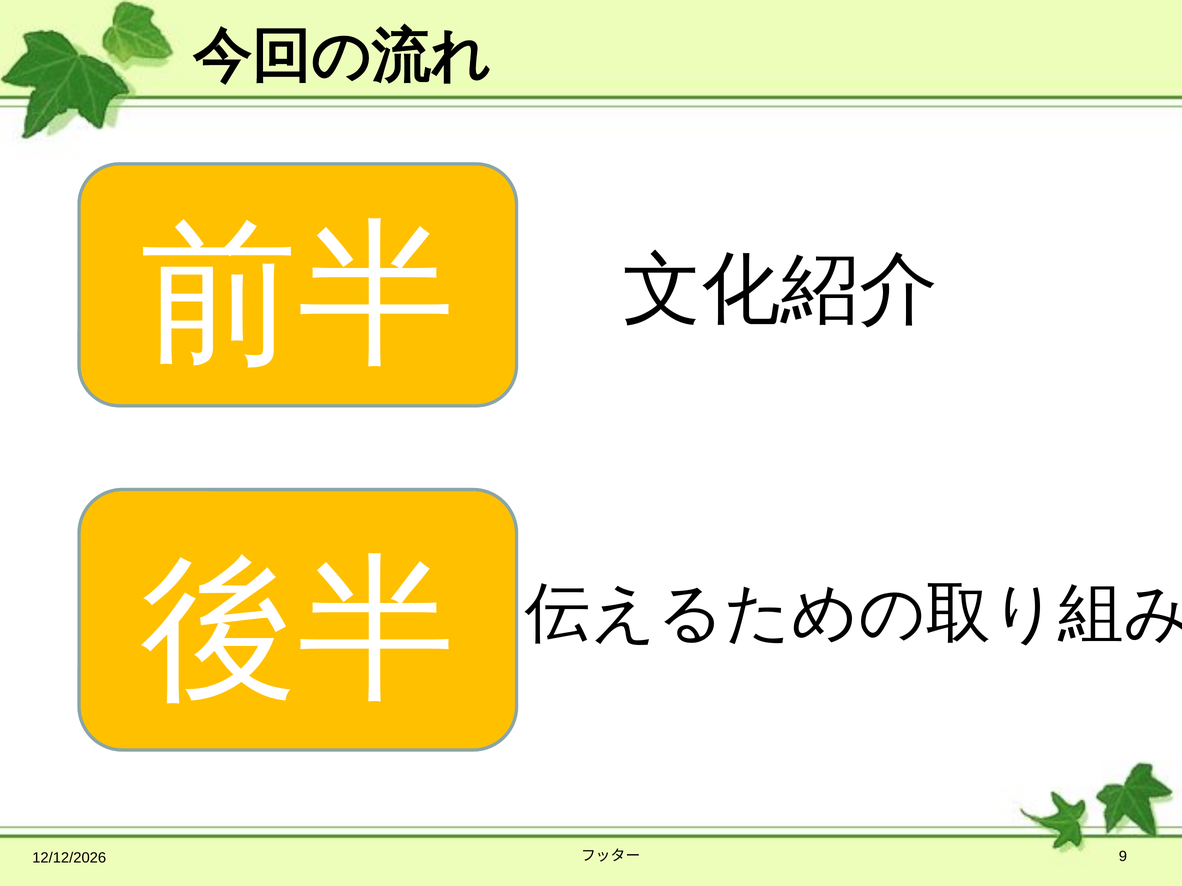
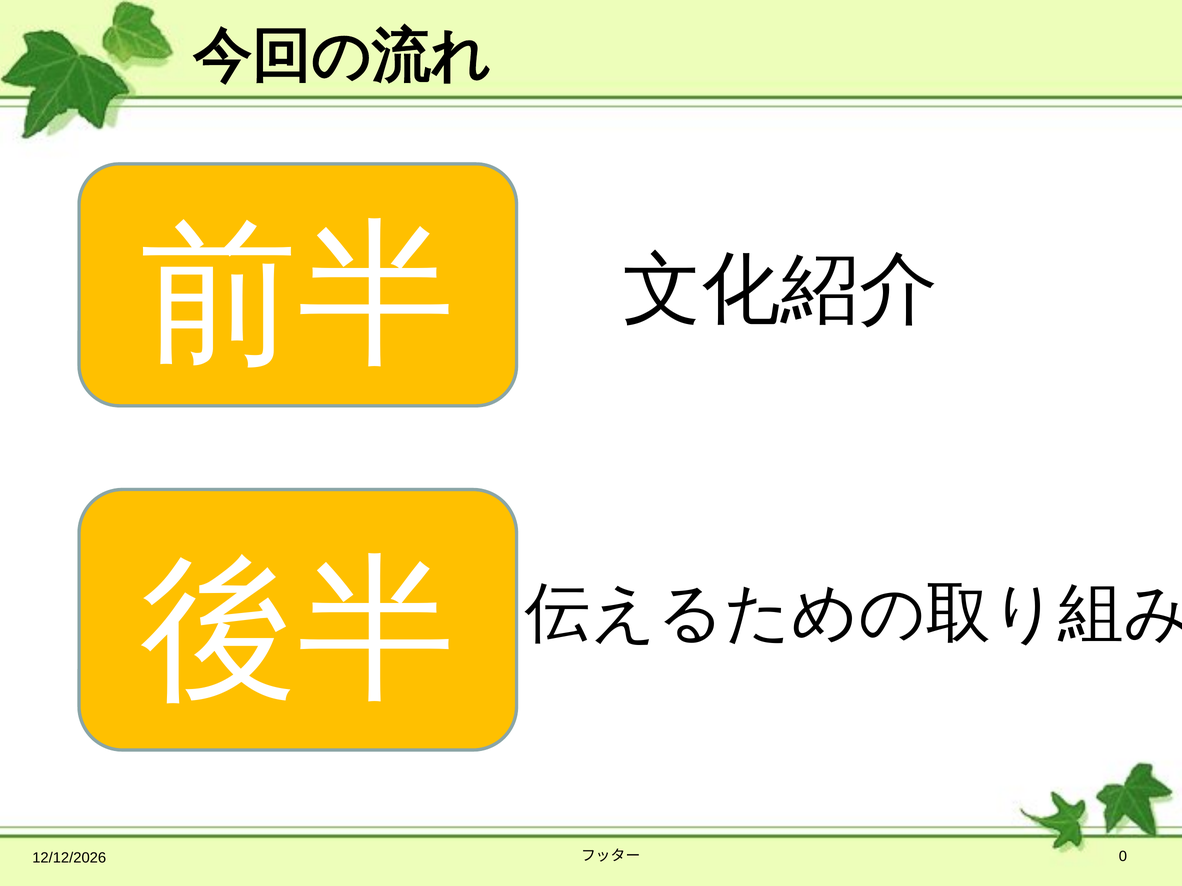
9: 9 -> 0 (1123, 857)
